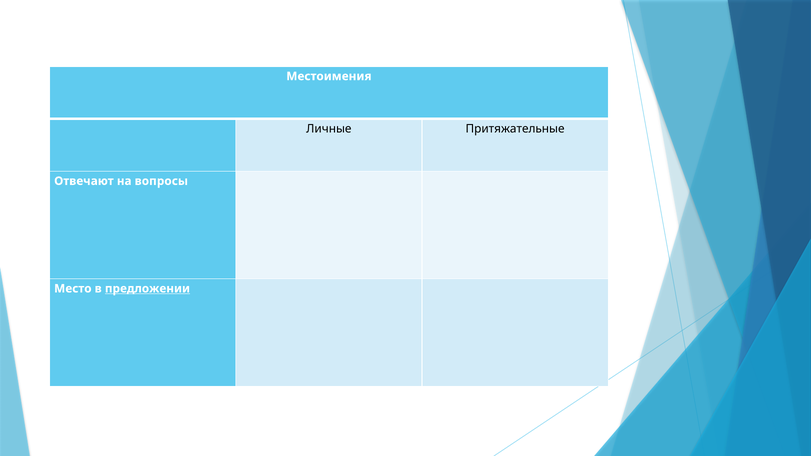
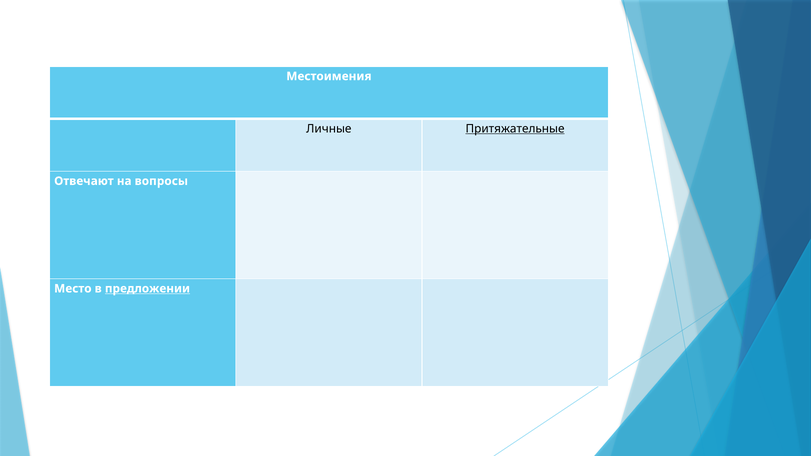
Притяжательные underline: none -> present (515, 129)
